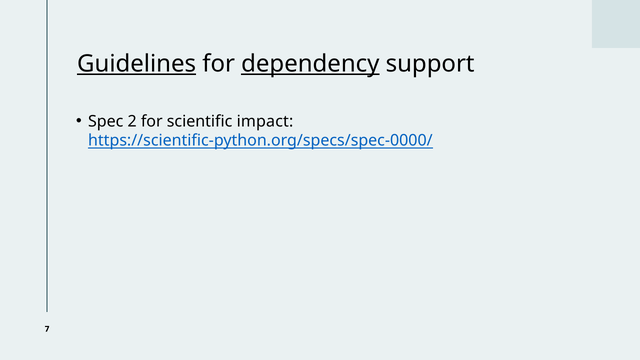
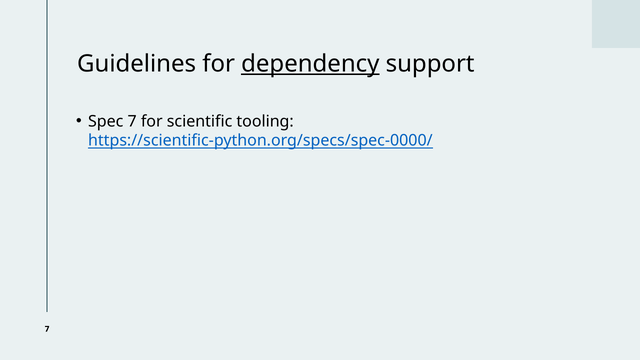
Guidelines underline: present -> none (137, 64)
Spec 2: 2 -> 7 (132, 121)
impact: impact -> tooling (265, 121)
